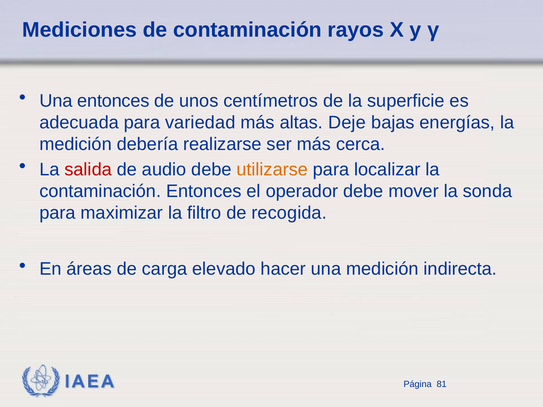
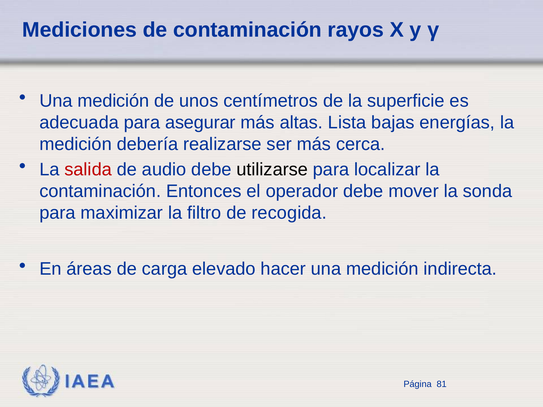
entonces: entonces -> medición (113, 101)
variedad: variedad -> asegurar (200, 123)
Deje: Deje -> Lista (347, 123)
utilizarse colour: orange -> black (272, 170)
